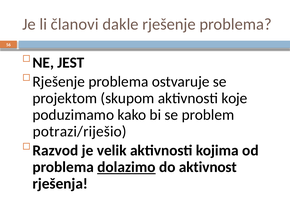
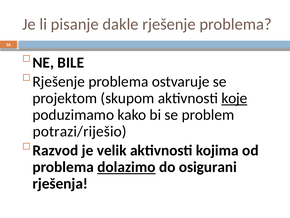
članovi: članovi -> pisanje (75, 24)
JEST: JEST -> BILE (71, 62)
koje underline: none -> present (234, 98)
aktivnost: aktivnost -> osigurani (208, 167)
